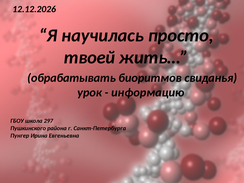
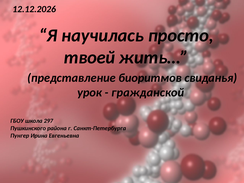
обрабатывать: обрабатывать -> представление (72, 78)
информацию: информацию -> гражданской (148, 92)
